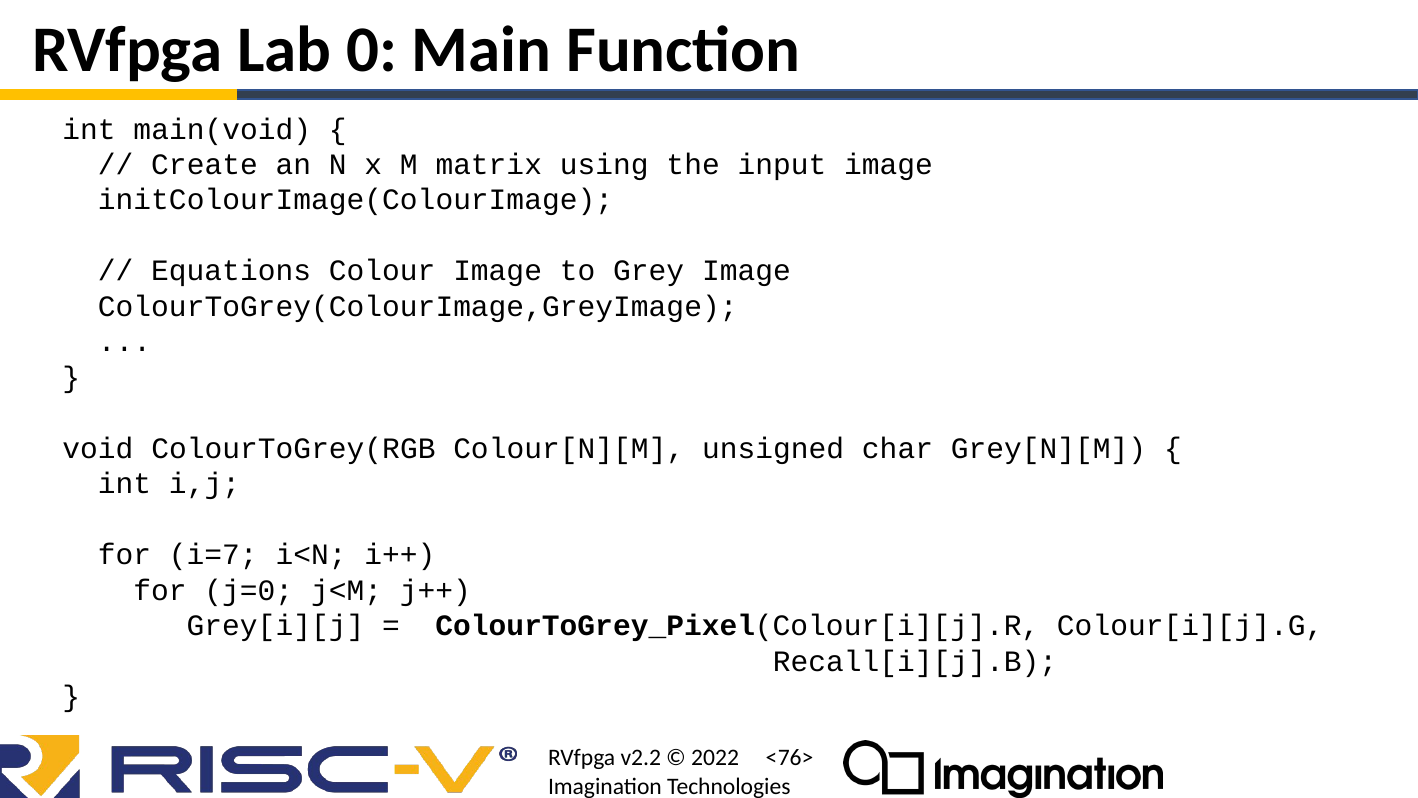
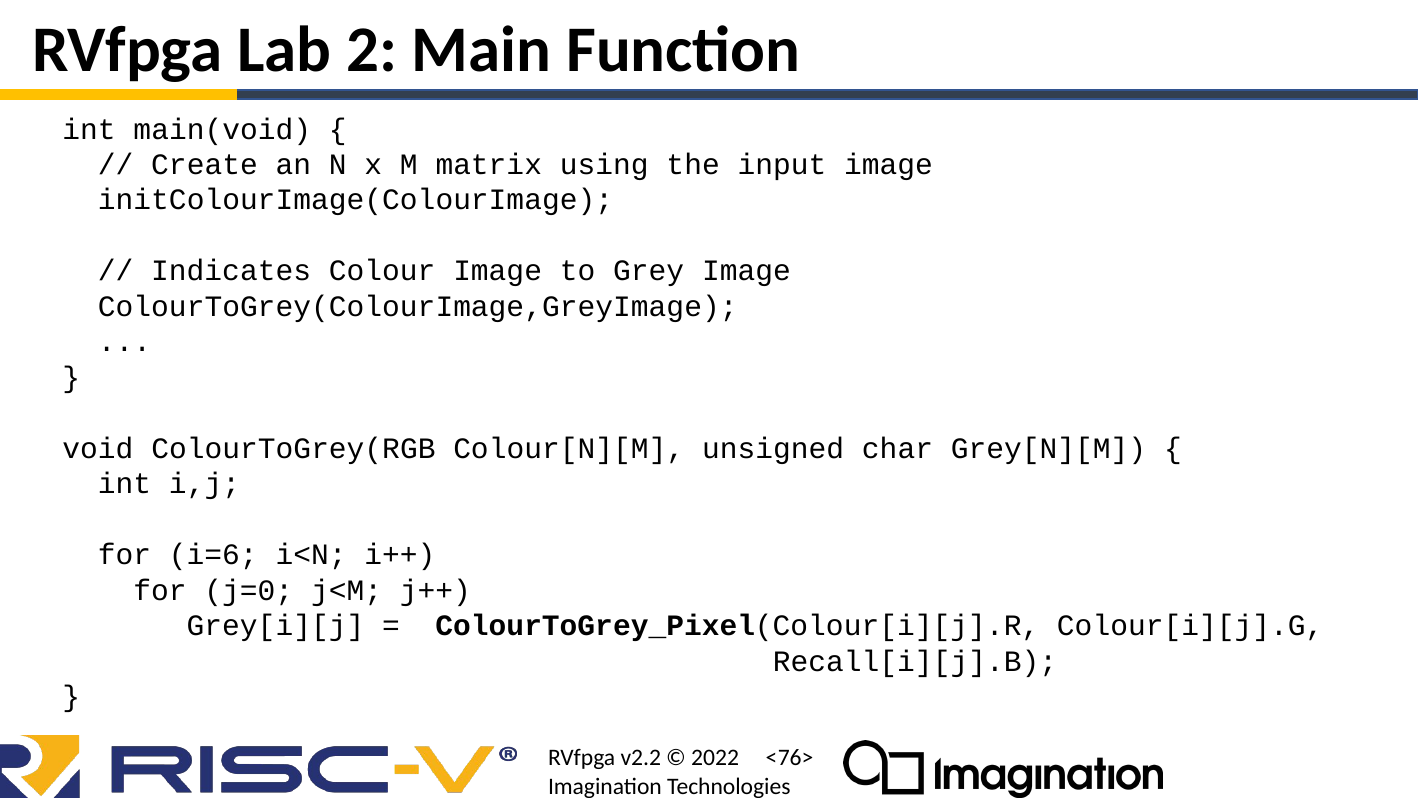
0: 0 -> 2 (372, 50)
Equations: Equations -> Indicates (231, 271)
i=7: i=7 -> i=6 (213, 555)
